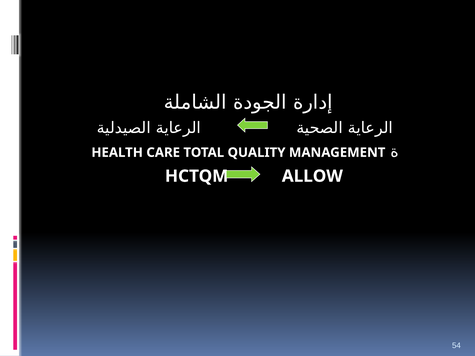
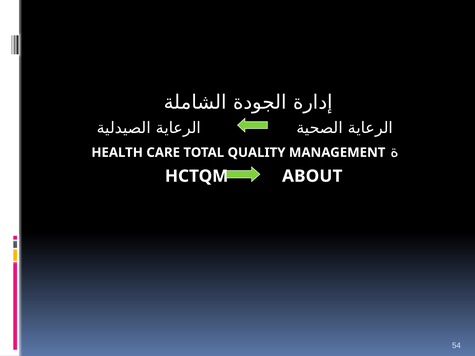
ALLOW: ALLOW -> ABOUT (312, 176)
